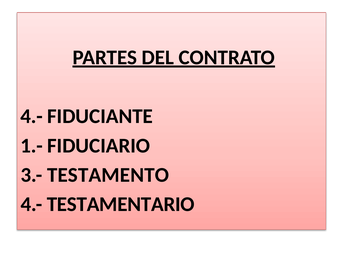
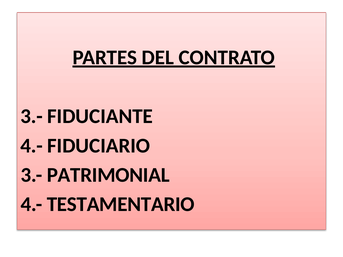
4.-: 4.- -> 3.- (32, 116)
1.-: 1.- -> 4.- (32, 146)
TESTAMENTO: TESTAMENTO -> PATRIMONIAL (108, 175)
